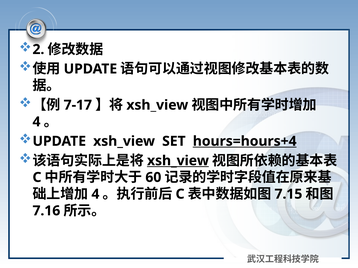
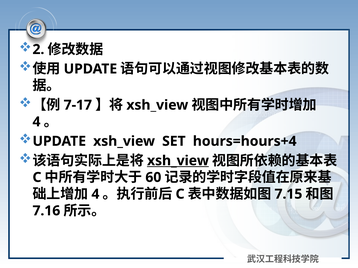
hours=hours+4 underline: present -> none (245, 141)
